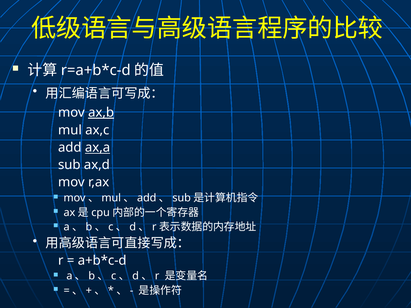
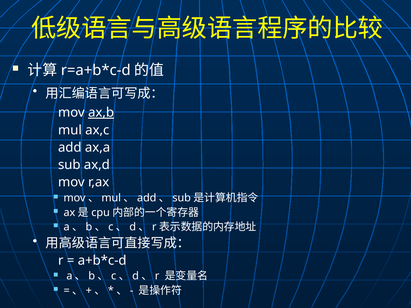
ax,a underline: present -> none (98, 148)
